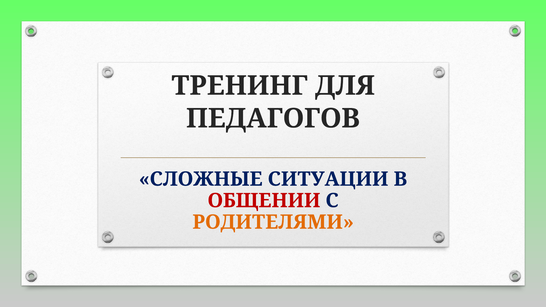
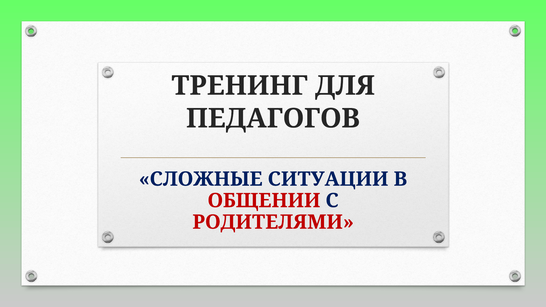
РОДИТЕЛЯМИ colour: orange -> red (273, 222)
